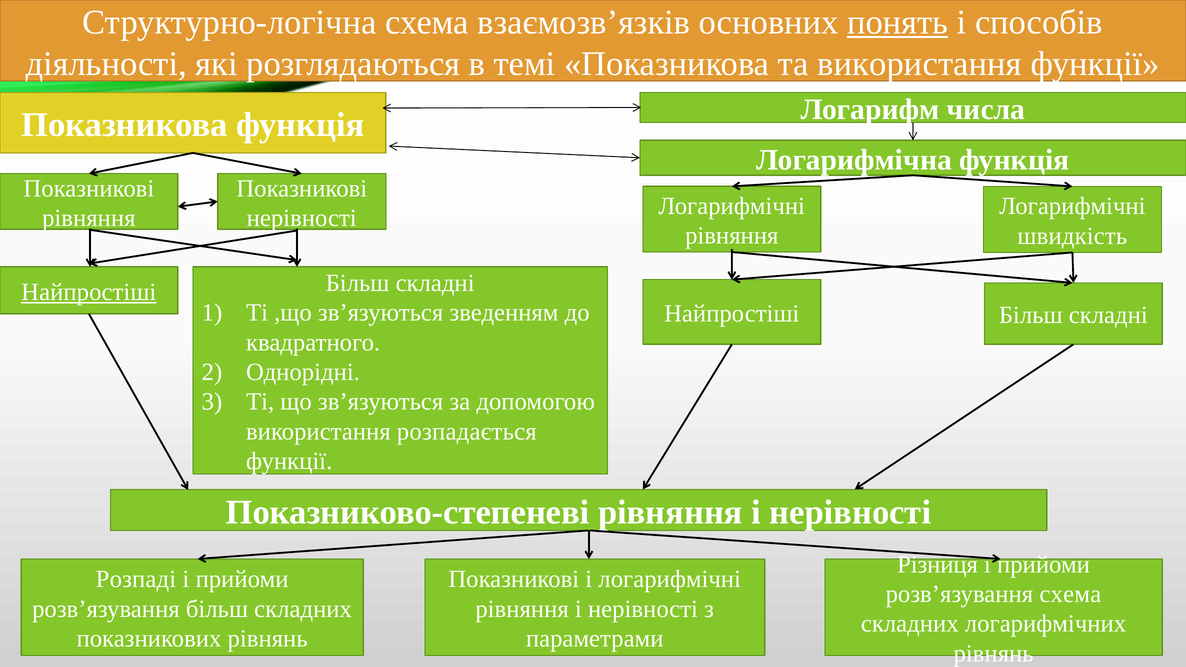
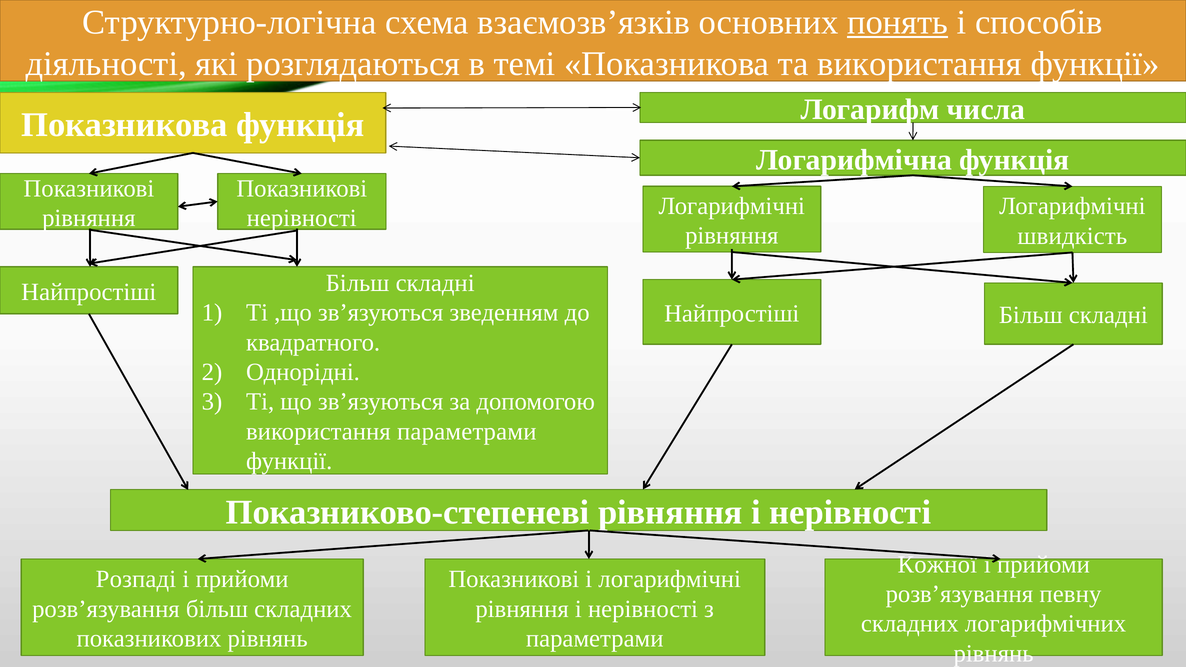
Найпростіші underline: present -> none (89, 292)
використання розпадається: розпадається -> параметрами (467, 432)
Різниця: Різниця -> Кожної (937, 565)
розв’язування схема: схема -> певну (1070, 594)
